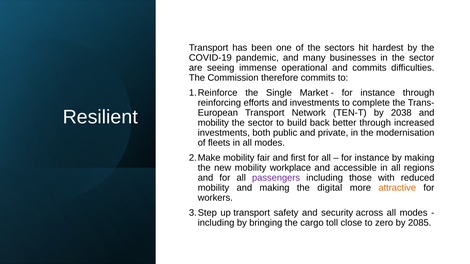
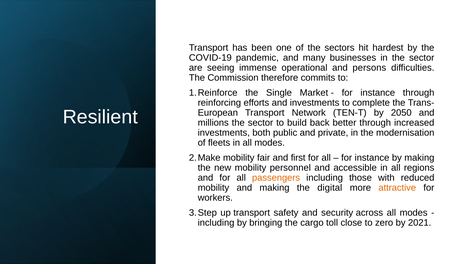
and commits: commits -> persons (369, 68)
2038: 2038 -> 2050 (401, 113)
mobility: mobility -> millions (213, 123)
workplace: workplace -> personnel (290, 168)
passengers colour: purple -> orange (276, 178)
2085: 2085 -> 2021 (420, 223)
